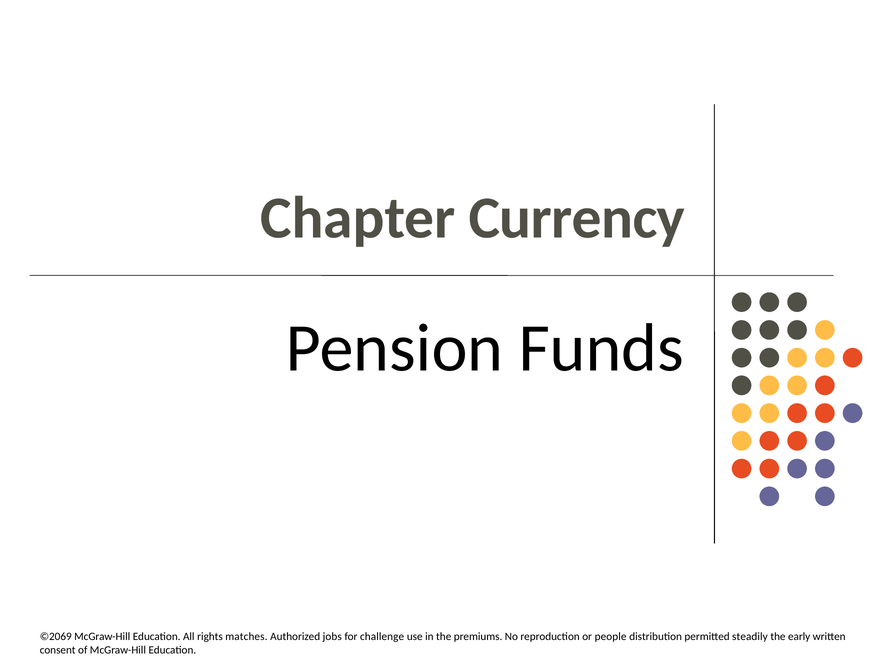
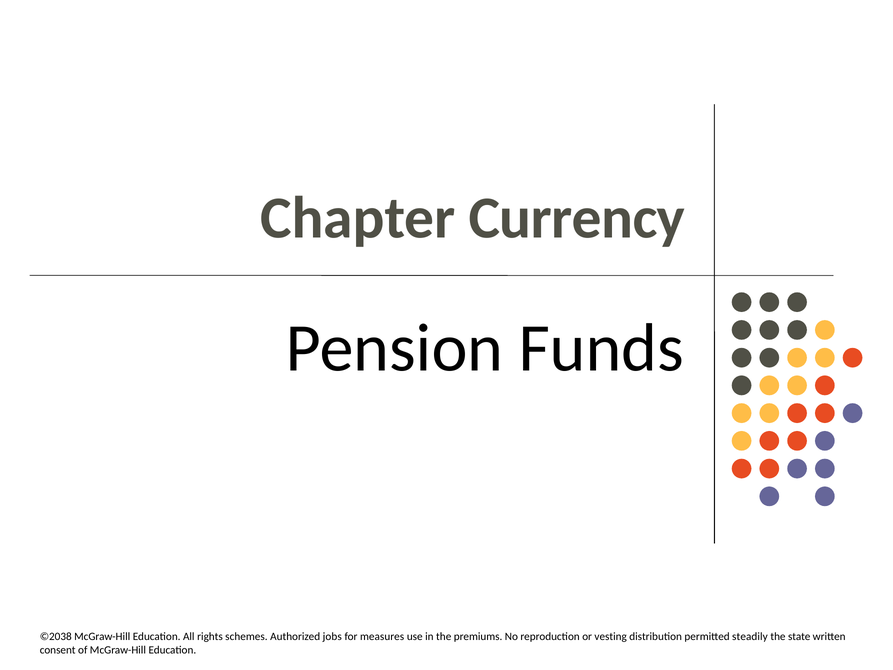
©2069: ©2069 -> ©2038 (56, 636)
matches: matches -> schemes (246, 636)
challenge: challenge -> measures (382, 636)
people: people -> vesting (611, 636)
early: early -> state (799, 636)
